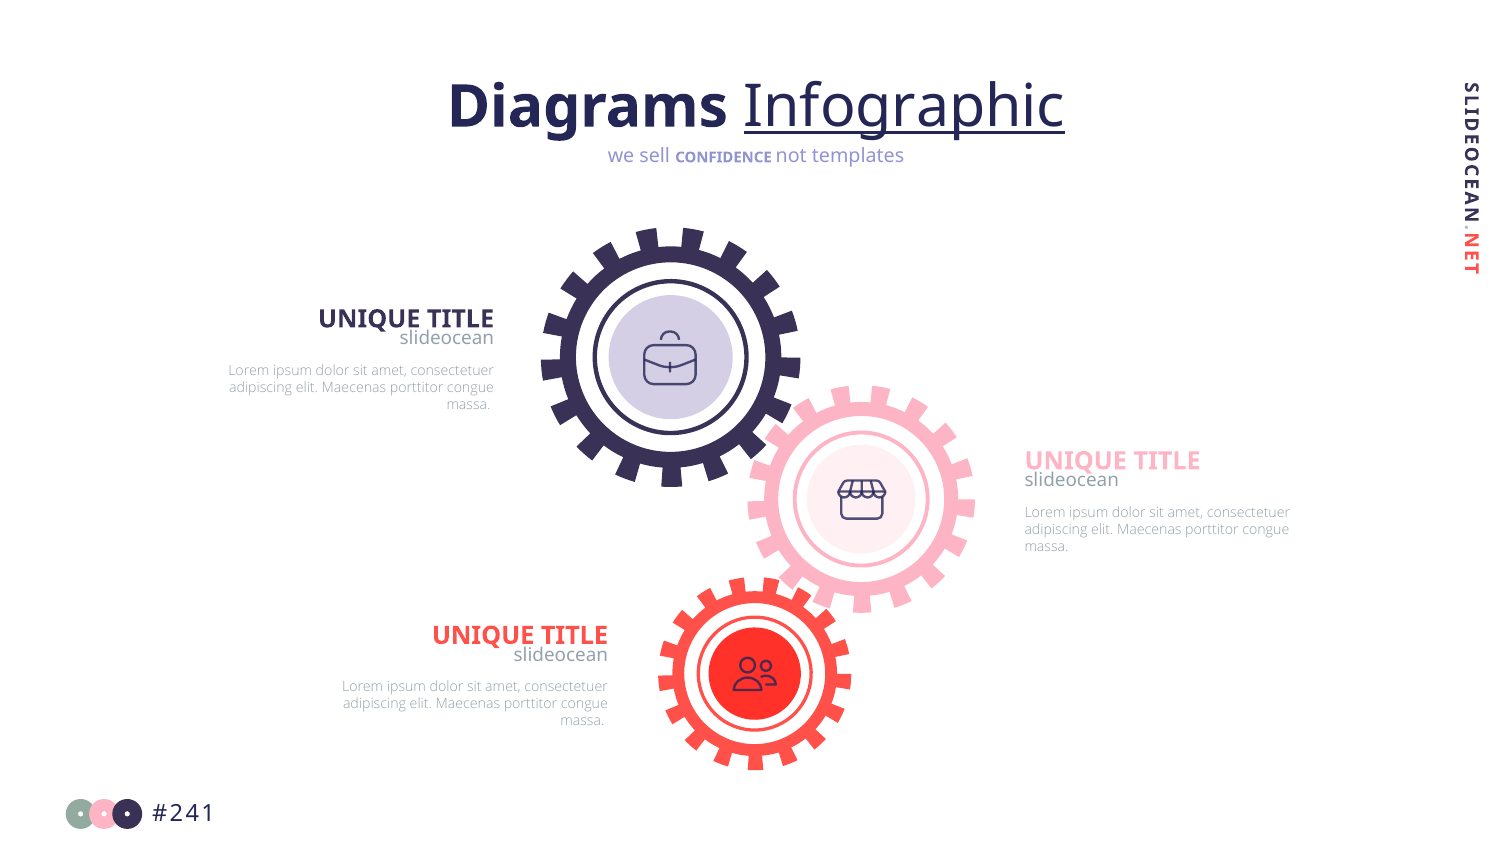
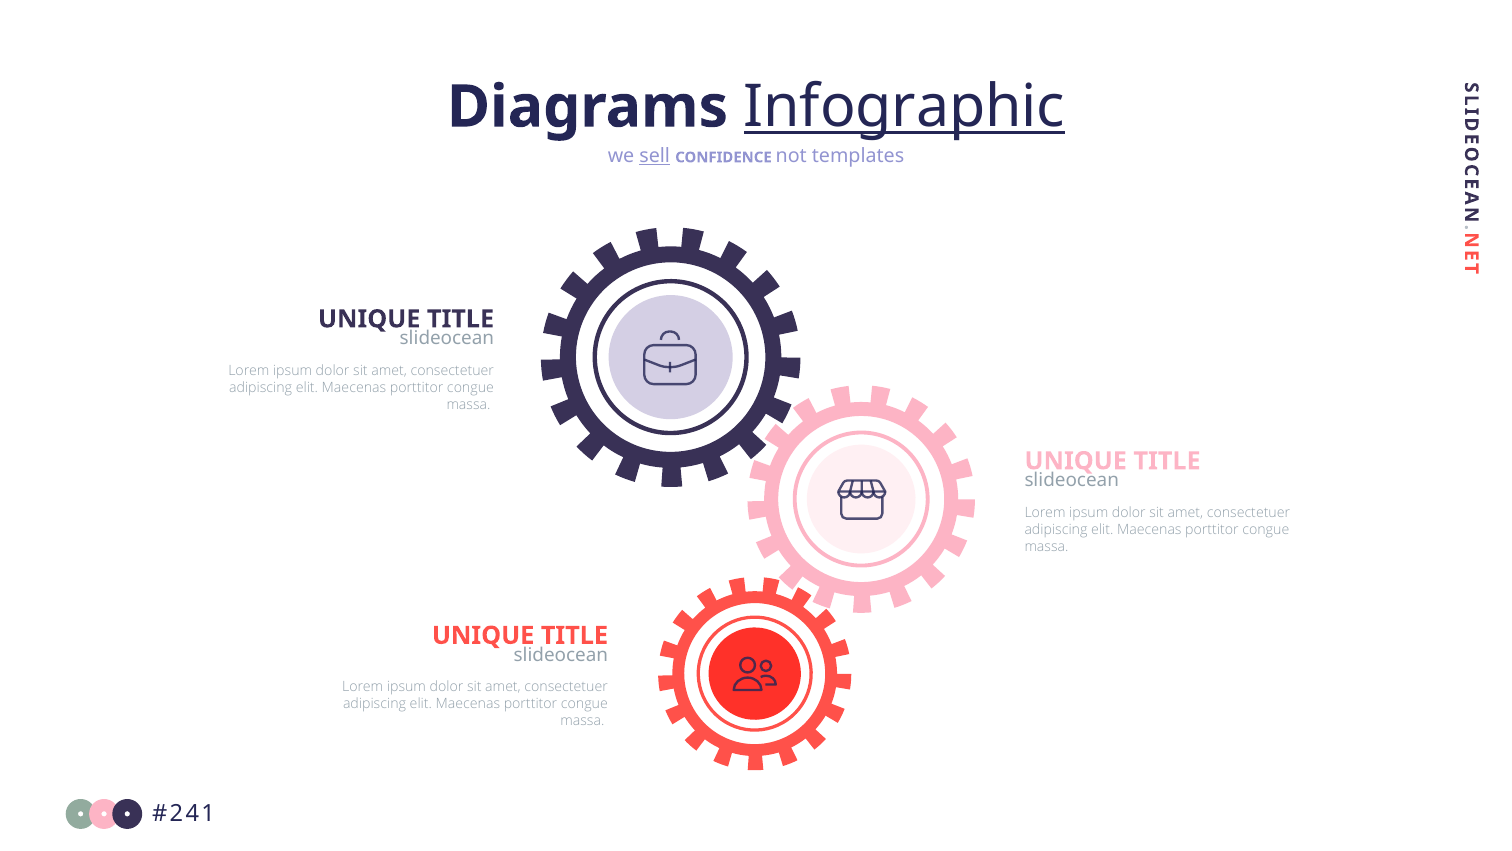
sell underline: none -> present (655, 156)
